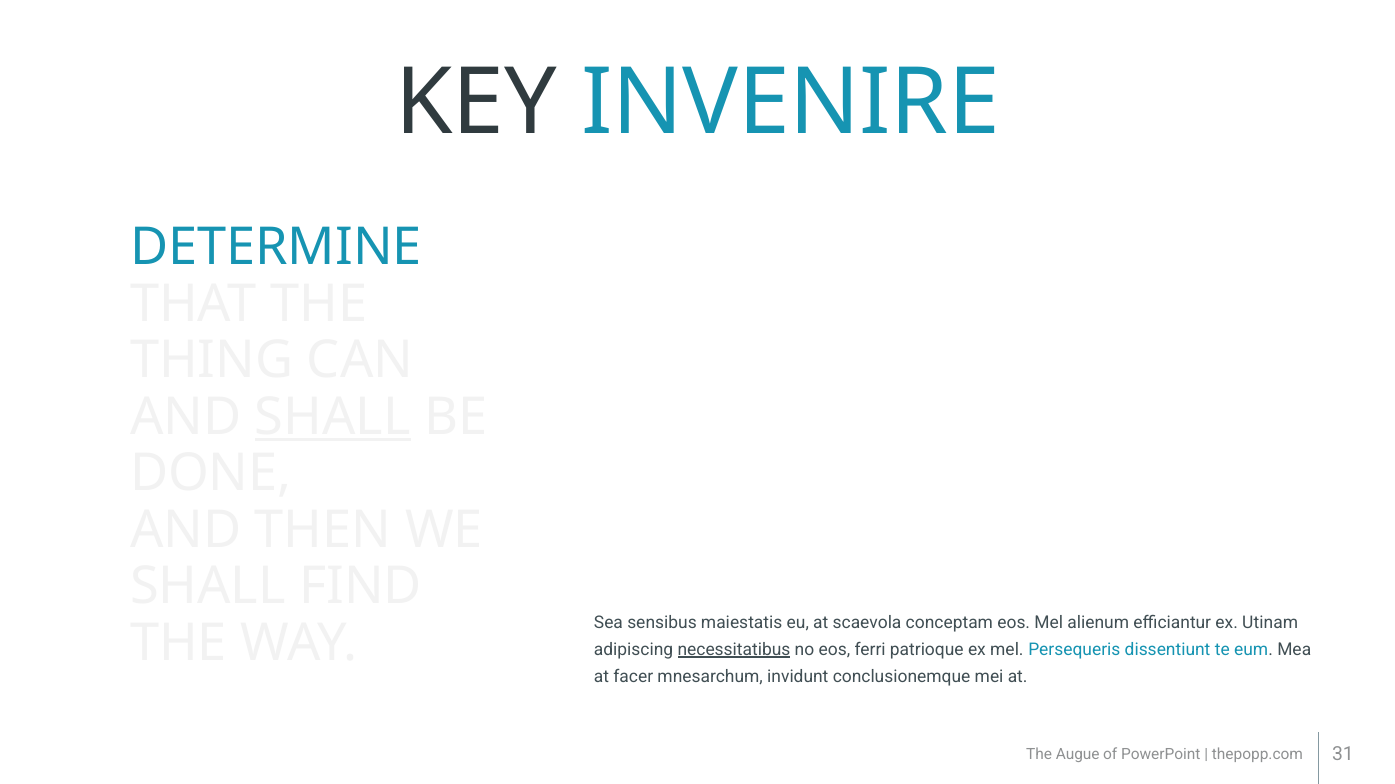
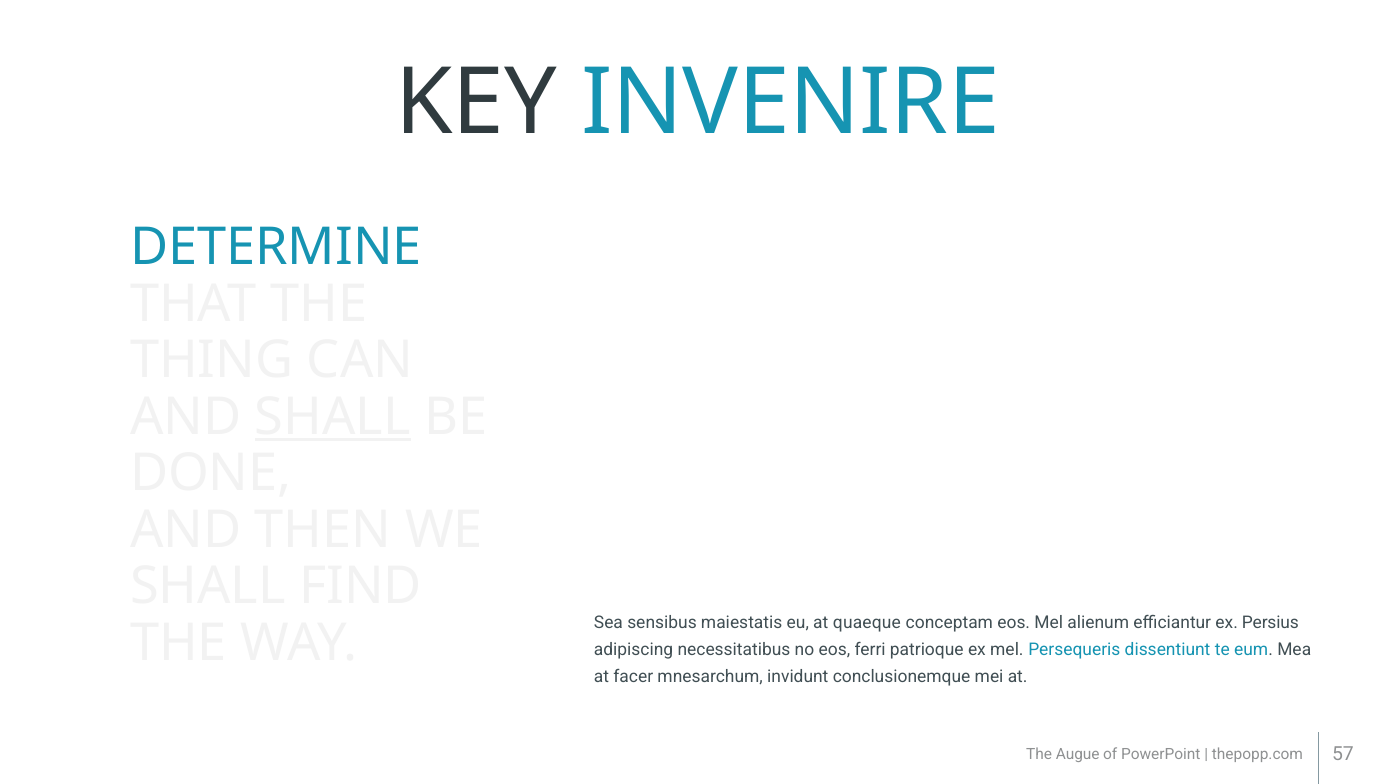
scaevola: scaevola -> quaeque (867, 623)
Utinam: Utinam -> Persius (1270, 623)
necessitatibus underline: present -> none (734, 650)
31: 31 -> 57 (1343, 755)
